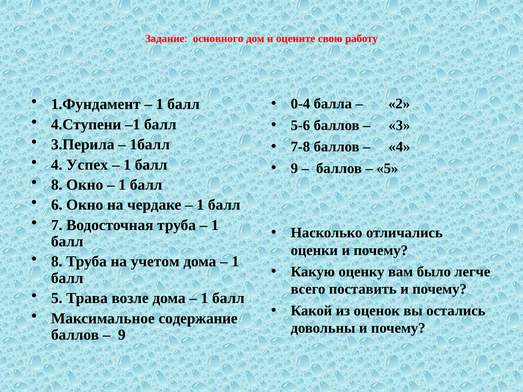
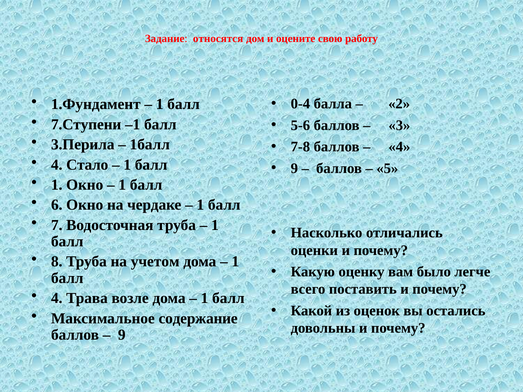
основного: основного -> относятся (218, 39)
4.Ступени: 4.Ступени -> 7.Ступени (86, 125)
Успех: Успех -> Стало (87, 165)
8: 8 -> 1 (57, 185)
5: 5 -> 4 (57, 298)
